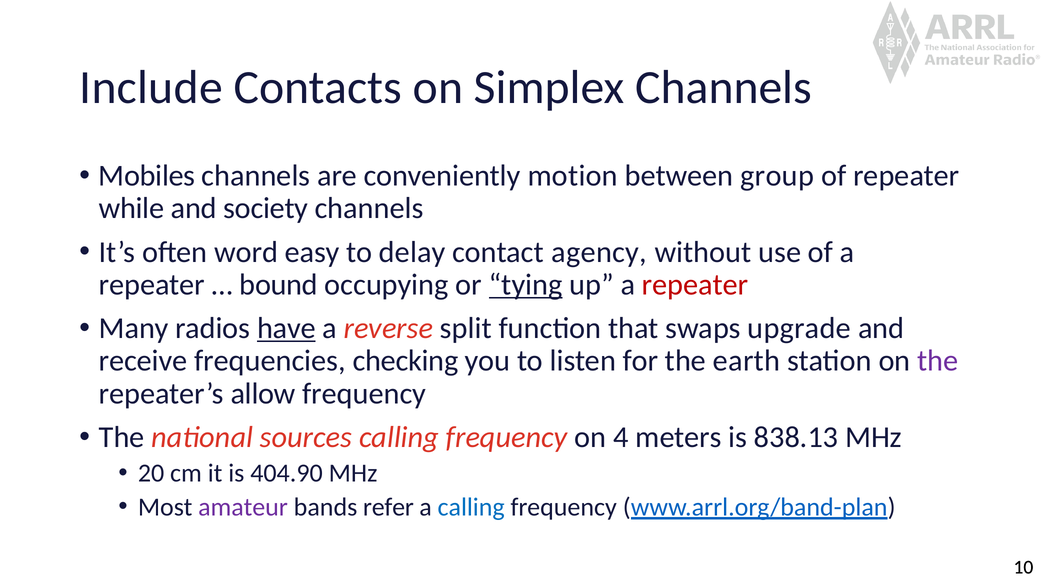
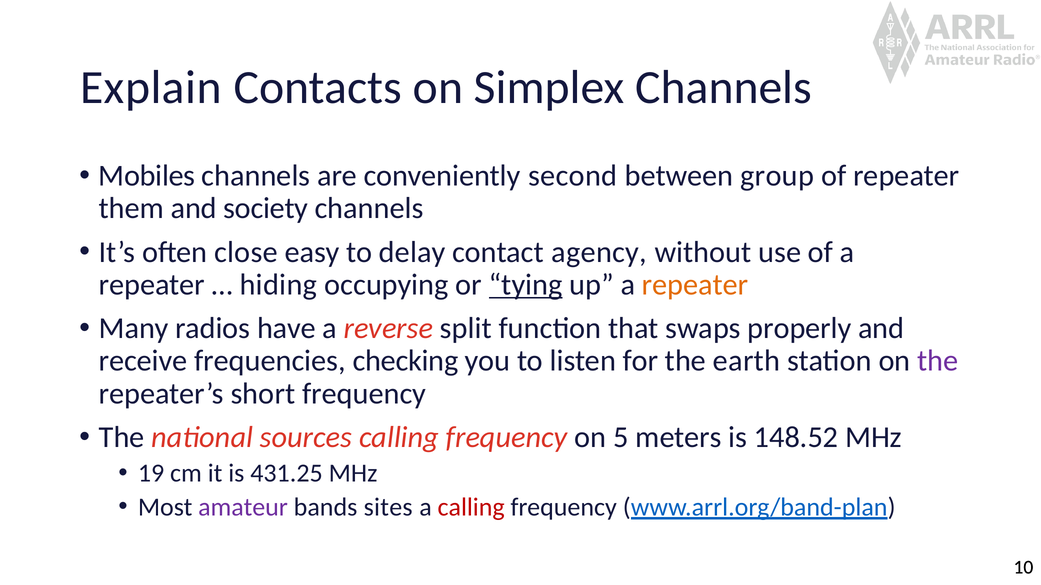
Include: Include -> Explain (151, 87)
motion: motion -> second (573, 176)
while: while -> them (131, 209)
word: word -> close (246, 252)
bound: bound -> hiding (278, 285)
repeater colour: red -> orange (695, 285)
have underline: present -> none (286, 329)
upgrade: upgrade -> properly (799, 329)
allow: allow -> short (263, 394)
4: 4 -> 5 (621, 438)
838.13: 838.13 -> 148.52 (796, 438)
20: 20 -> 19 (151, 474)
404.90: 404.90 -> 431.25 (286, 474)
refer: refer -> sites (388, 507)
calling colour: blue -> red (471, 507)
